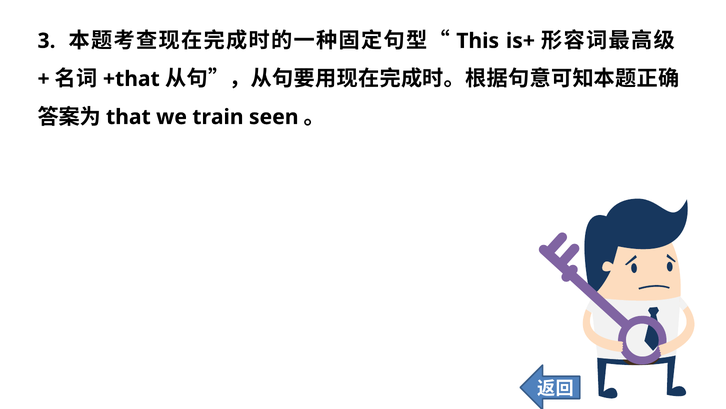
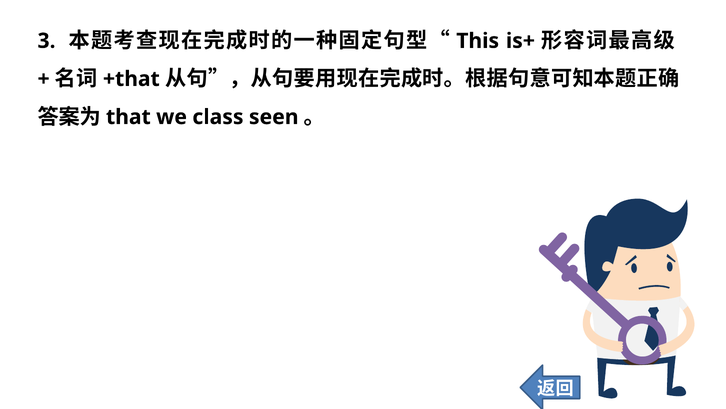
train: train -> class (218, 117)
